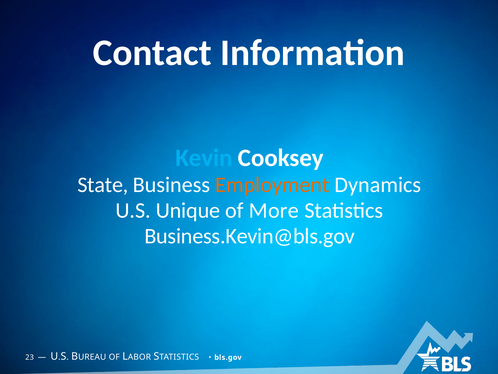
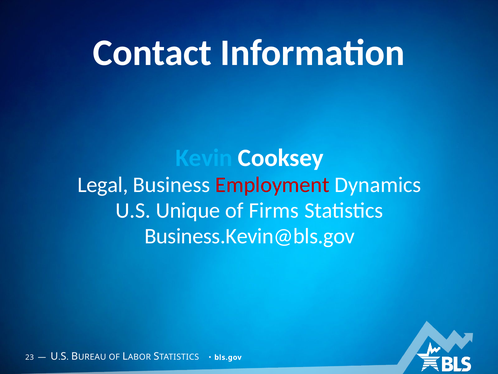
State: State -> Legal (103, 185)
Employment colour: orange -> red (272, 185)
More: More -> Firms (274, 210)
